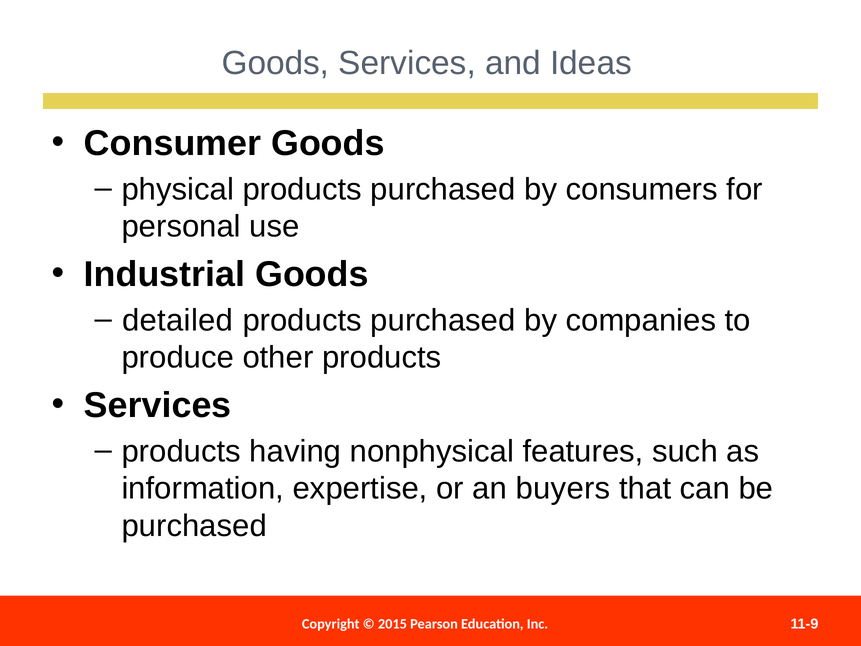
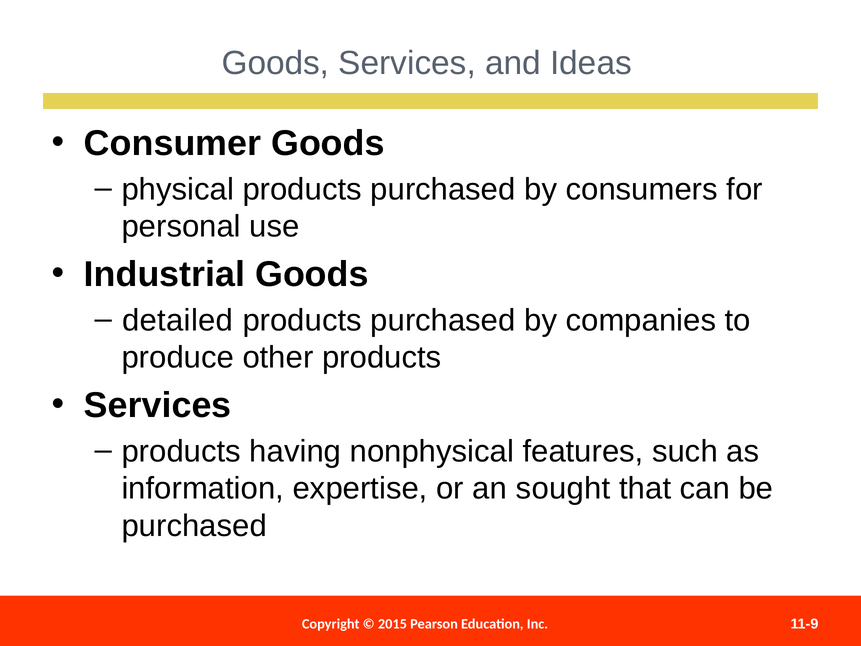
buyers: buyers -> sought (563, 489)
